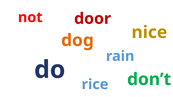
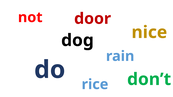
dog colour: orange -> black (77, 40)
